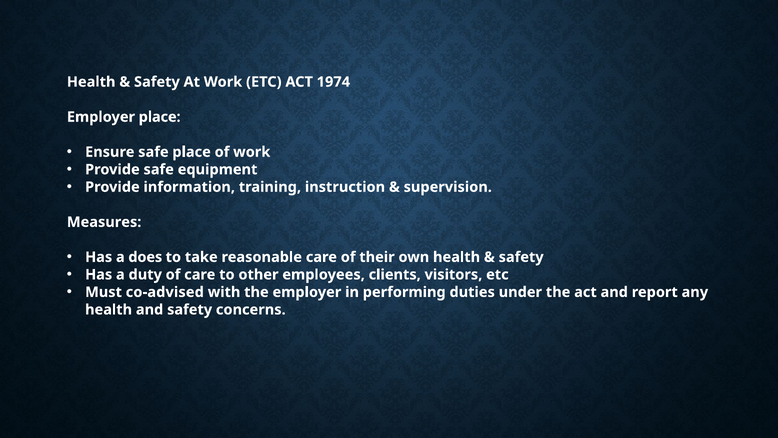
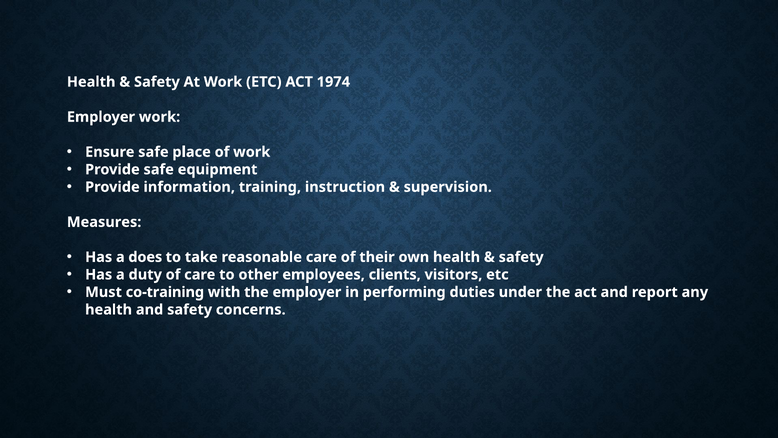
Employer place: place -> work (160, 117)
co-advised: co-advised -> co-training (165, 292)
